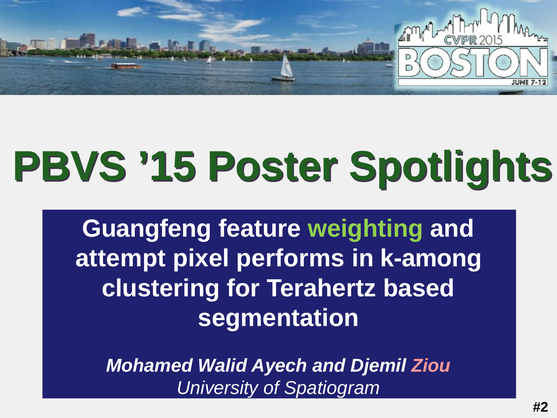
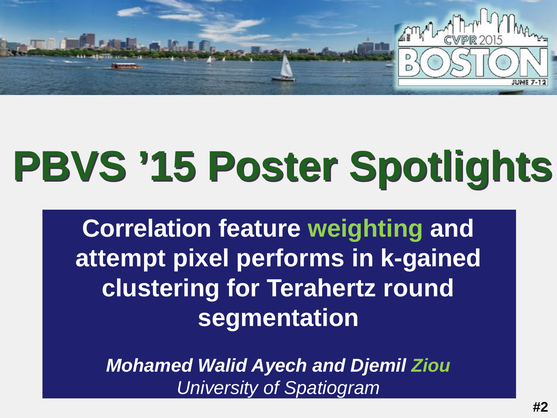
Guangfeng: Guangfeng -> Correlation (147, 229)
k-among: k-among -> k-gained (431, 258)
based: based -> round (419, 288)
Ziou colour: pink -> light green (431, 366)
